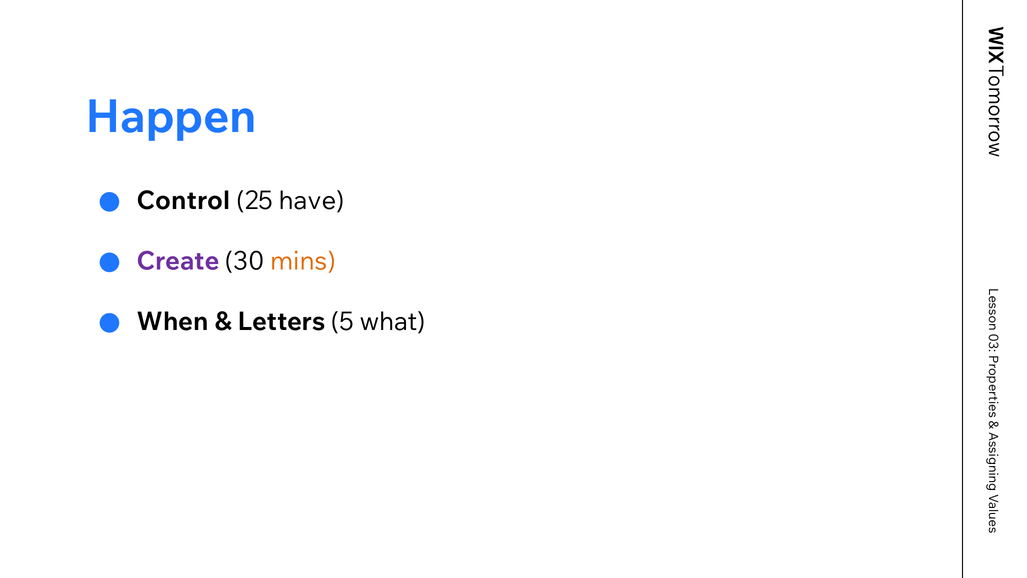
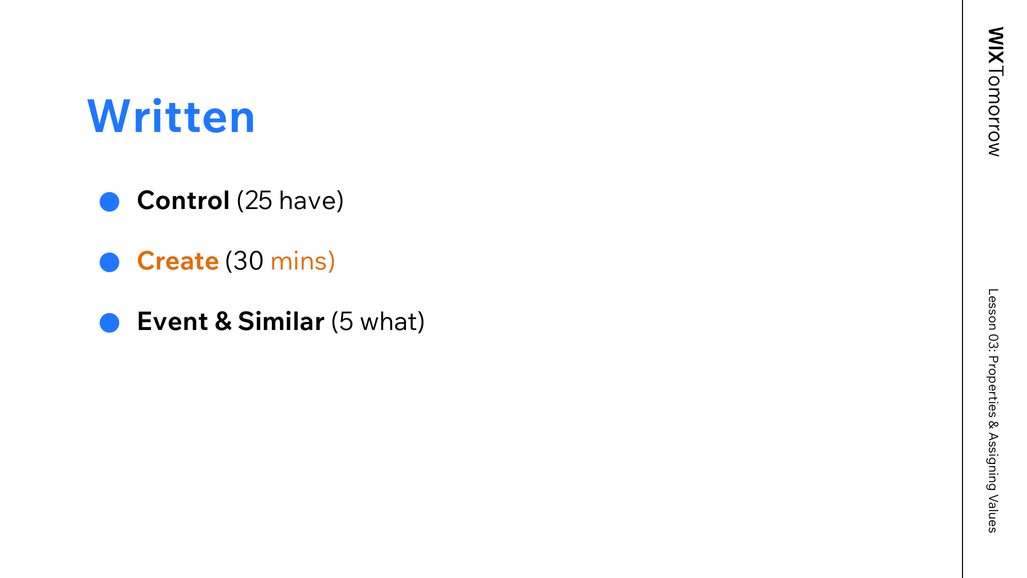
Happen: Happen -> Written (171, 117)
Create colour: purple -> orange (178, 261)
When: When -> Event (173, 322)
Letters: Letters -> Similar (281, 322)
